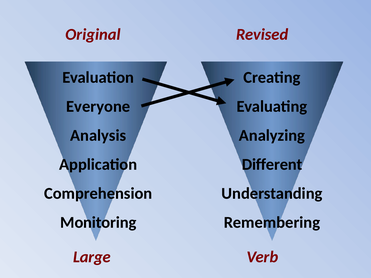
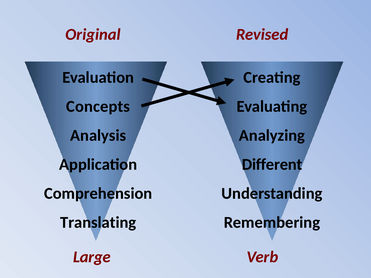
Everyone: Everyone -> Concepts (98, 107)
Monitoring: Monitoring -> Translating (98, 223)
